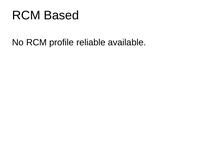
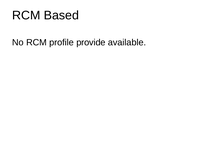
reliable: reliable -> provide (91, 43)
